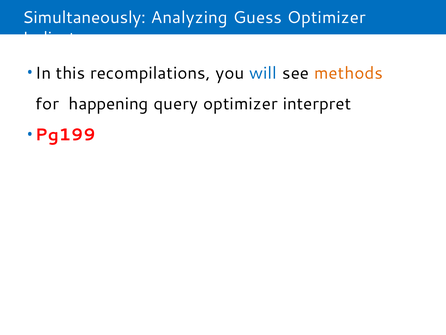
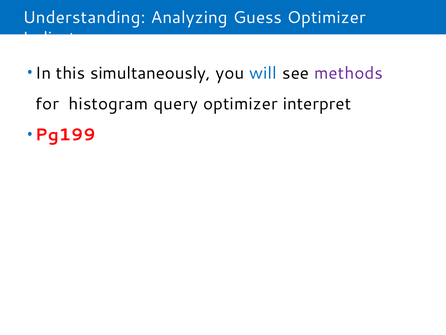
Simultaneously: Simultaneously -> Understanding (84, 18)
recompilations: recompilations -> simultaneously (150, 73)
methods colour: orange -> purple (348, 73)
happening: happening -> histogram (108, 104)
